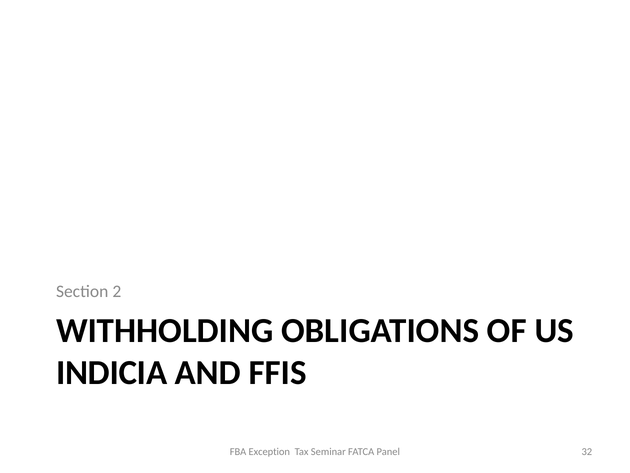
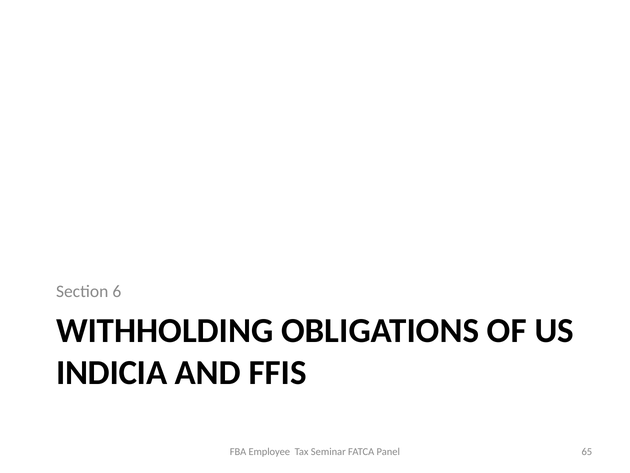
2: 2 -> 6 (117, 291)
Exception: Exception -> Employee (269, 451)
32: 32 -> 65 (587, 451)
